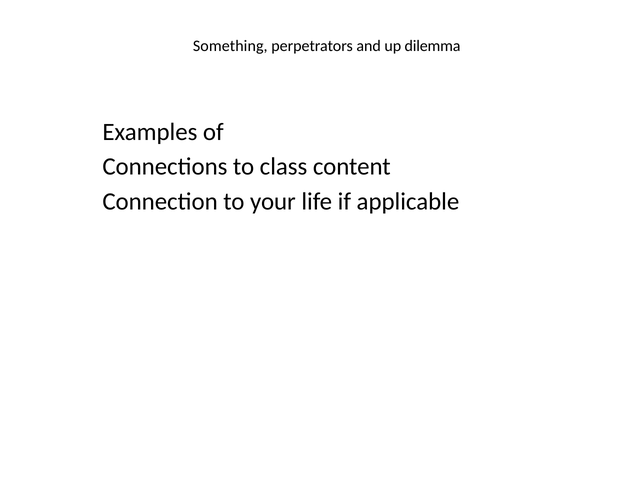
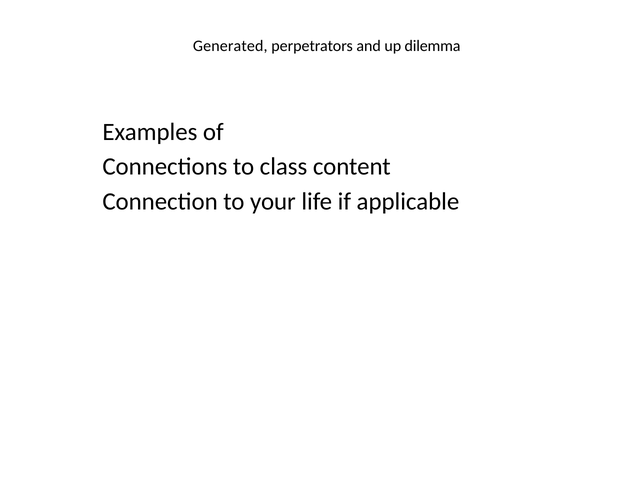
Something: Something -> Generated (230, 46)
